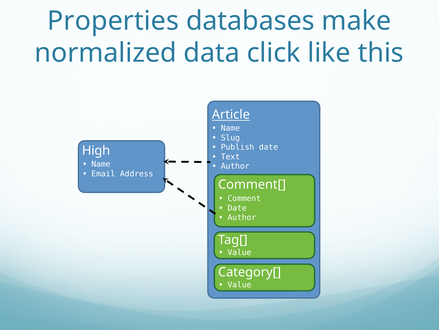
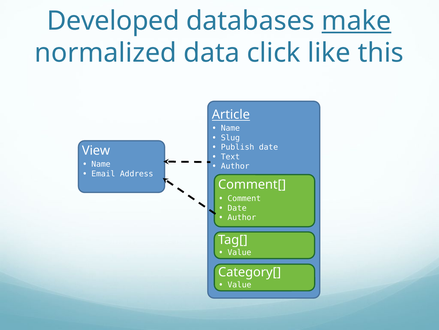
Properties: Properties -> Developed (113, 21)
make underline: none -> present (356, 21)
High: High -> View (96, 150)
